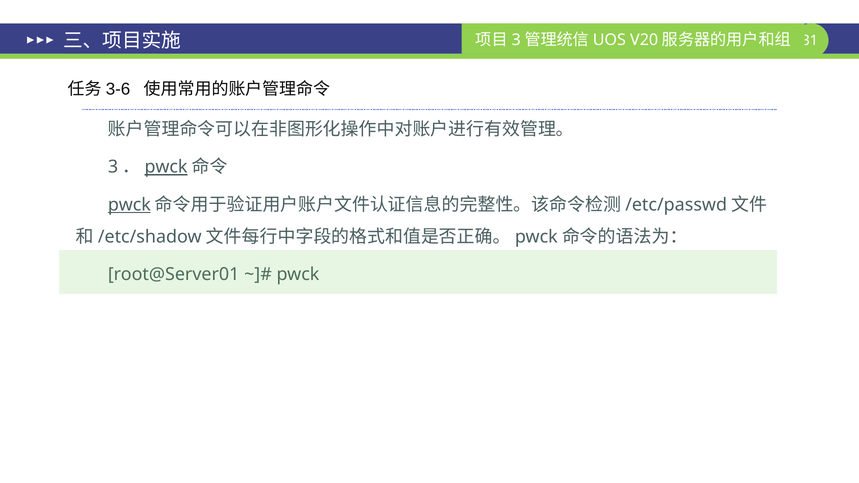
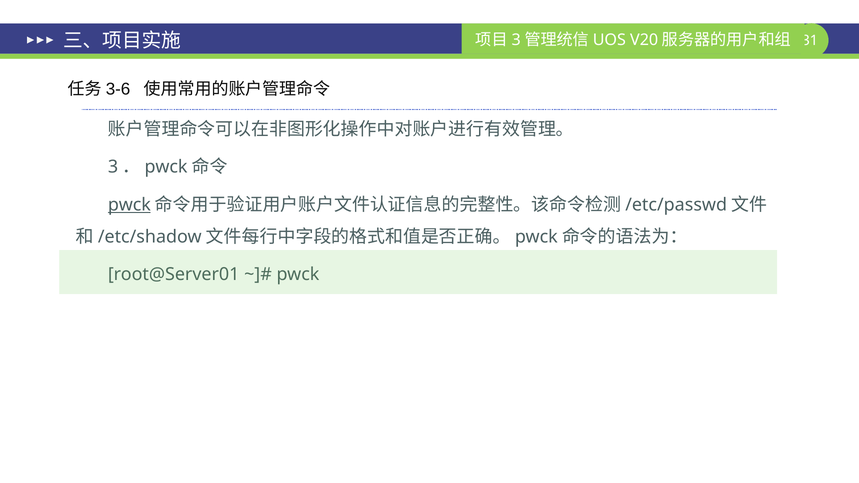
pwck underline: present -> none (166, 167)
